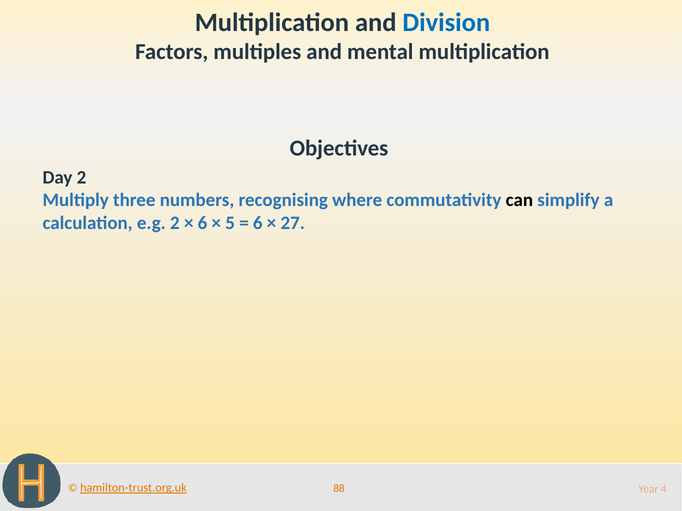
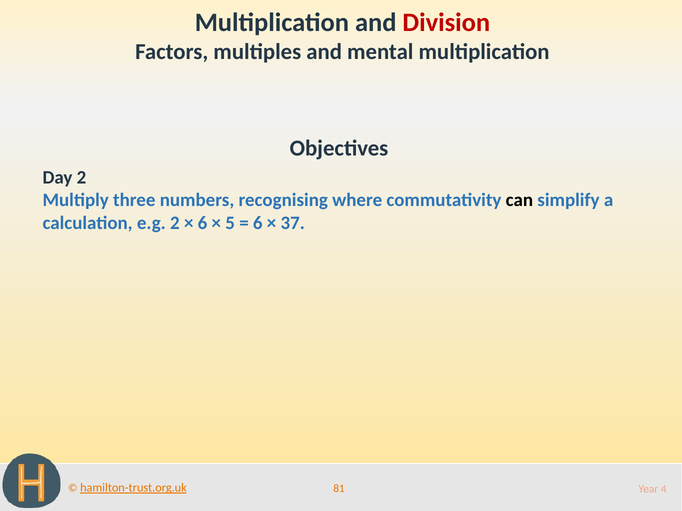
Division colour: blue -> red (446, 22)
27: 27 -> 37 (293, 223)
88: 88 -> 81 (339, 489)
